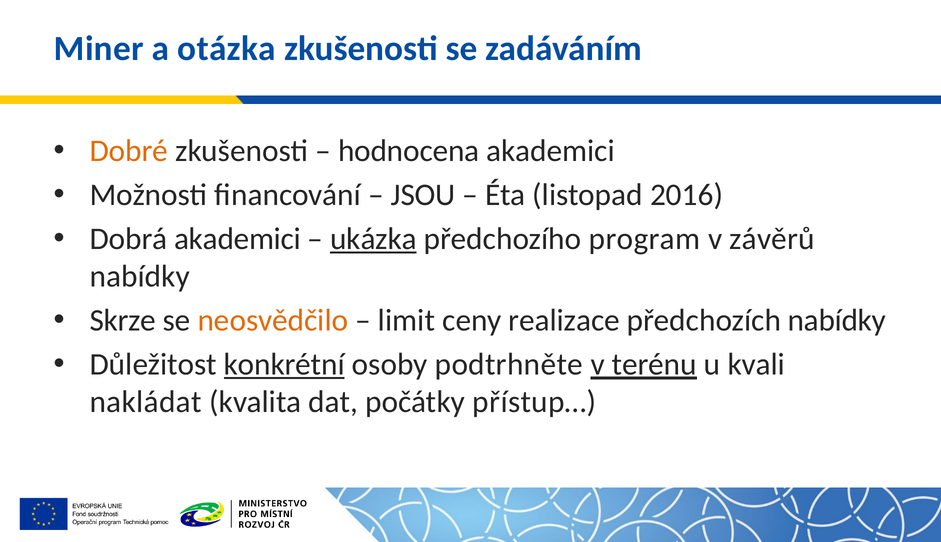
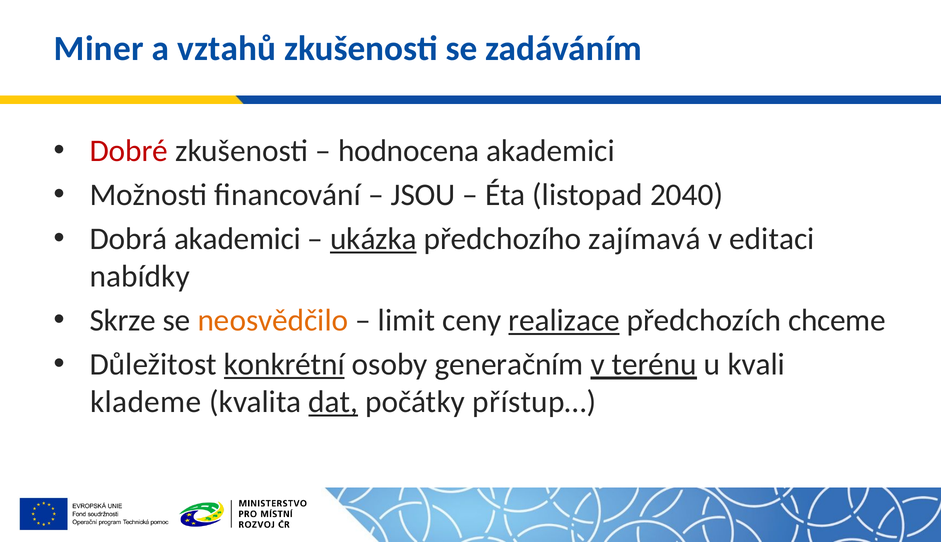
otázka: otázka -> vztahů (227, 49)
Dobré colour: orange -> red (129, 151)
2016: 2016 -> 2040 (687, 195)
program: program -> zajímavá (645, 239)
závěrů: závěrů -> editaci (772, 239)
realizace underline: none -> present (564, 320)
předchozích nabídky: nabídky -> chceme (837, 320)
podtrhněte: podtrhněte -> generačním (509, 364)
nakládat: nakládat -> klademe (146, 402)
dat underline: none -> present (333, 402)
